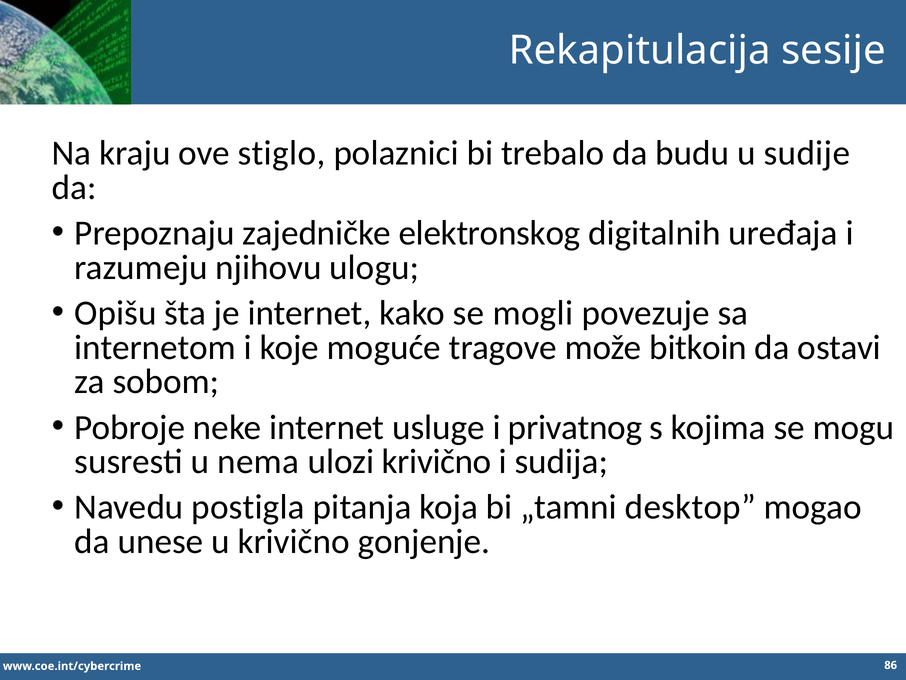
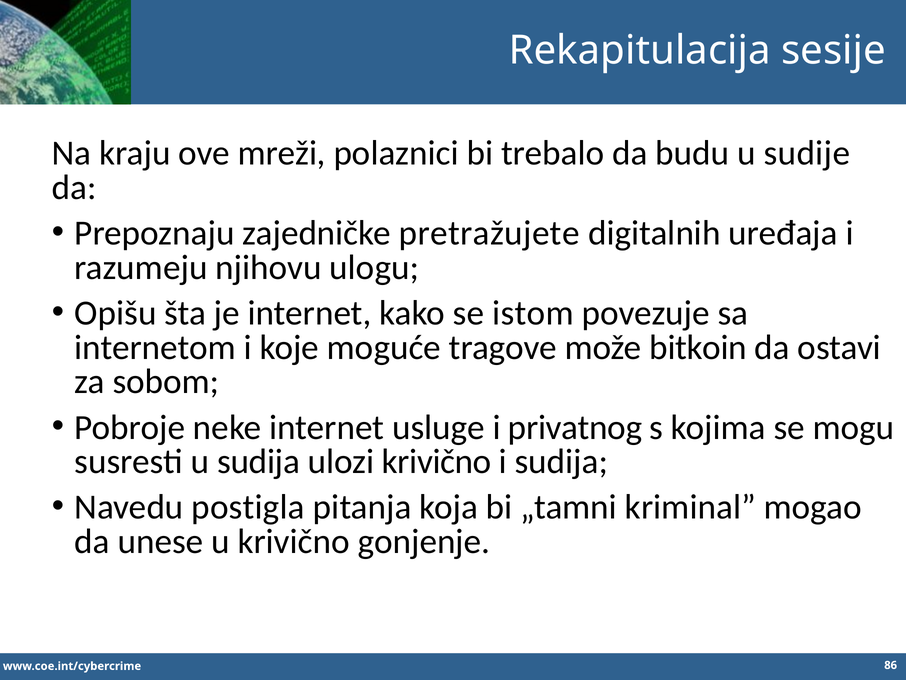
stiglo: stiglo -> mreži (282, 153)
elektronskog: elektronskog -> pretražujete (489, 233)
mogli: mogli -> istom (533, 313)
u nema: nema -> sudija (259, 461)
desktop: desktop -> kriminal (690, 507)
